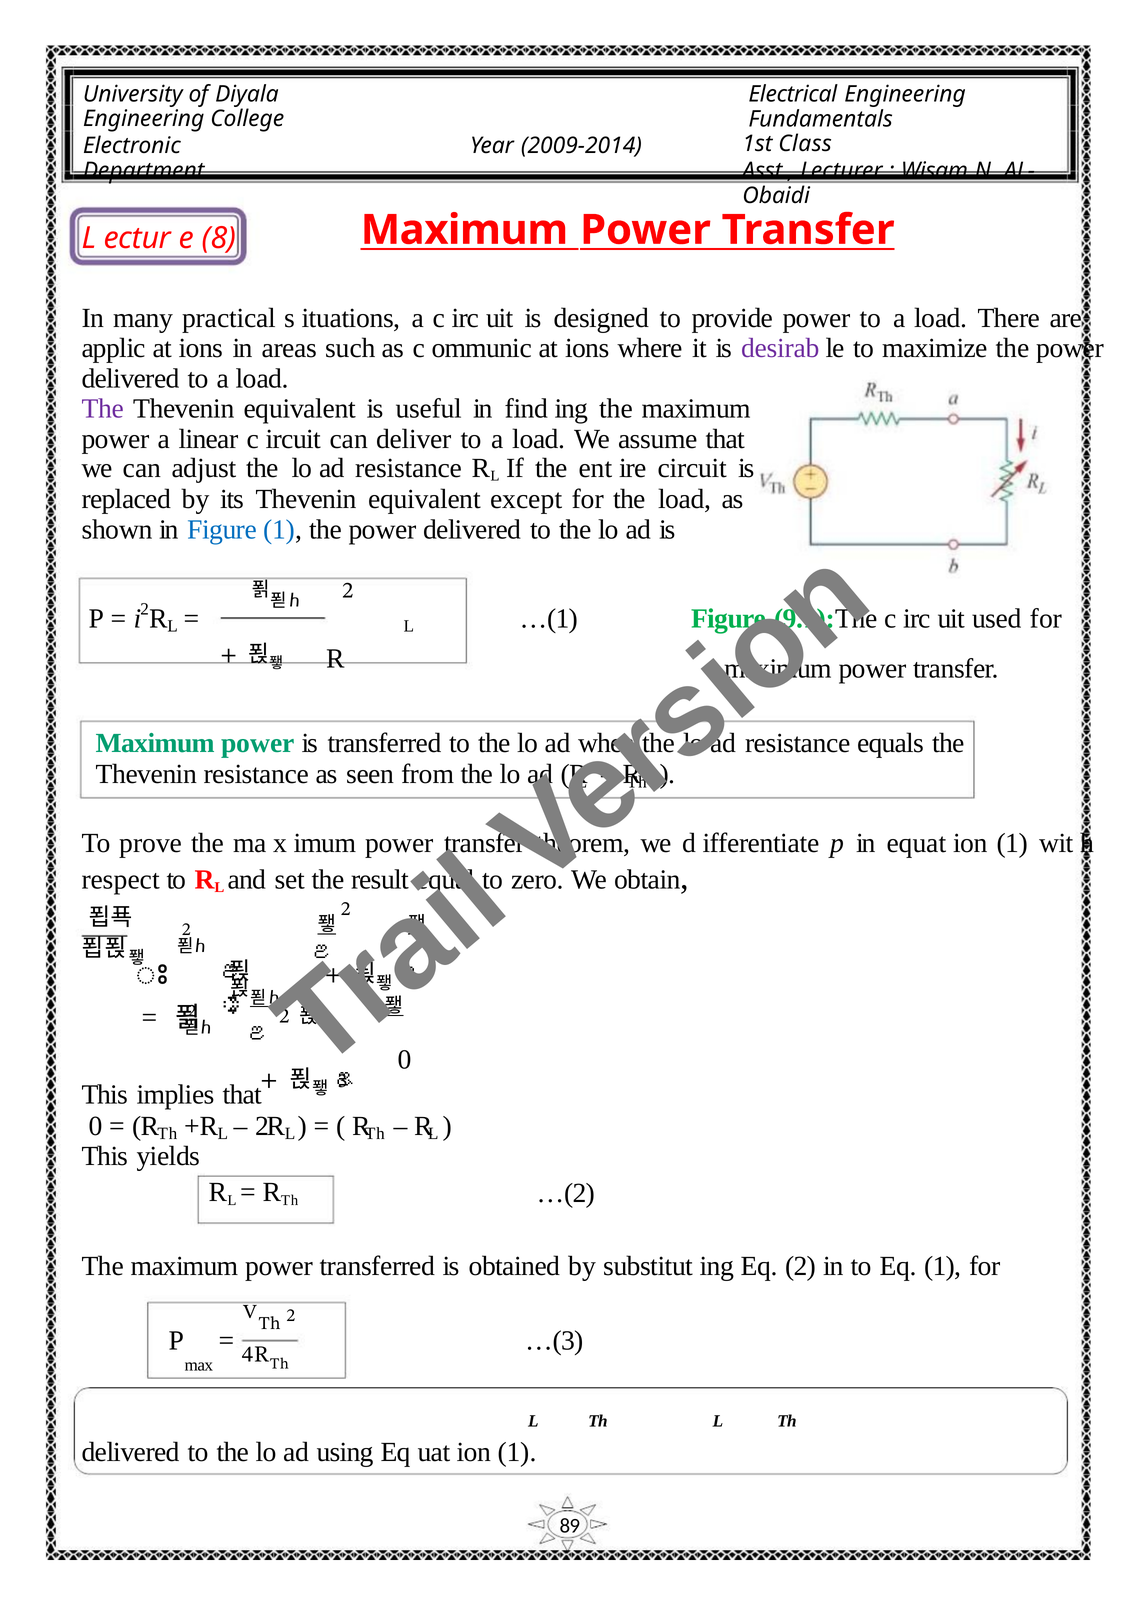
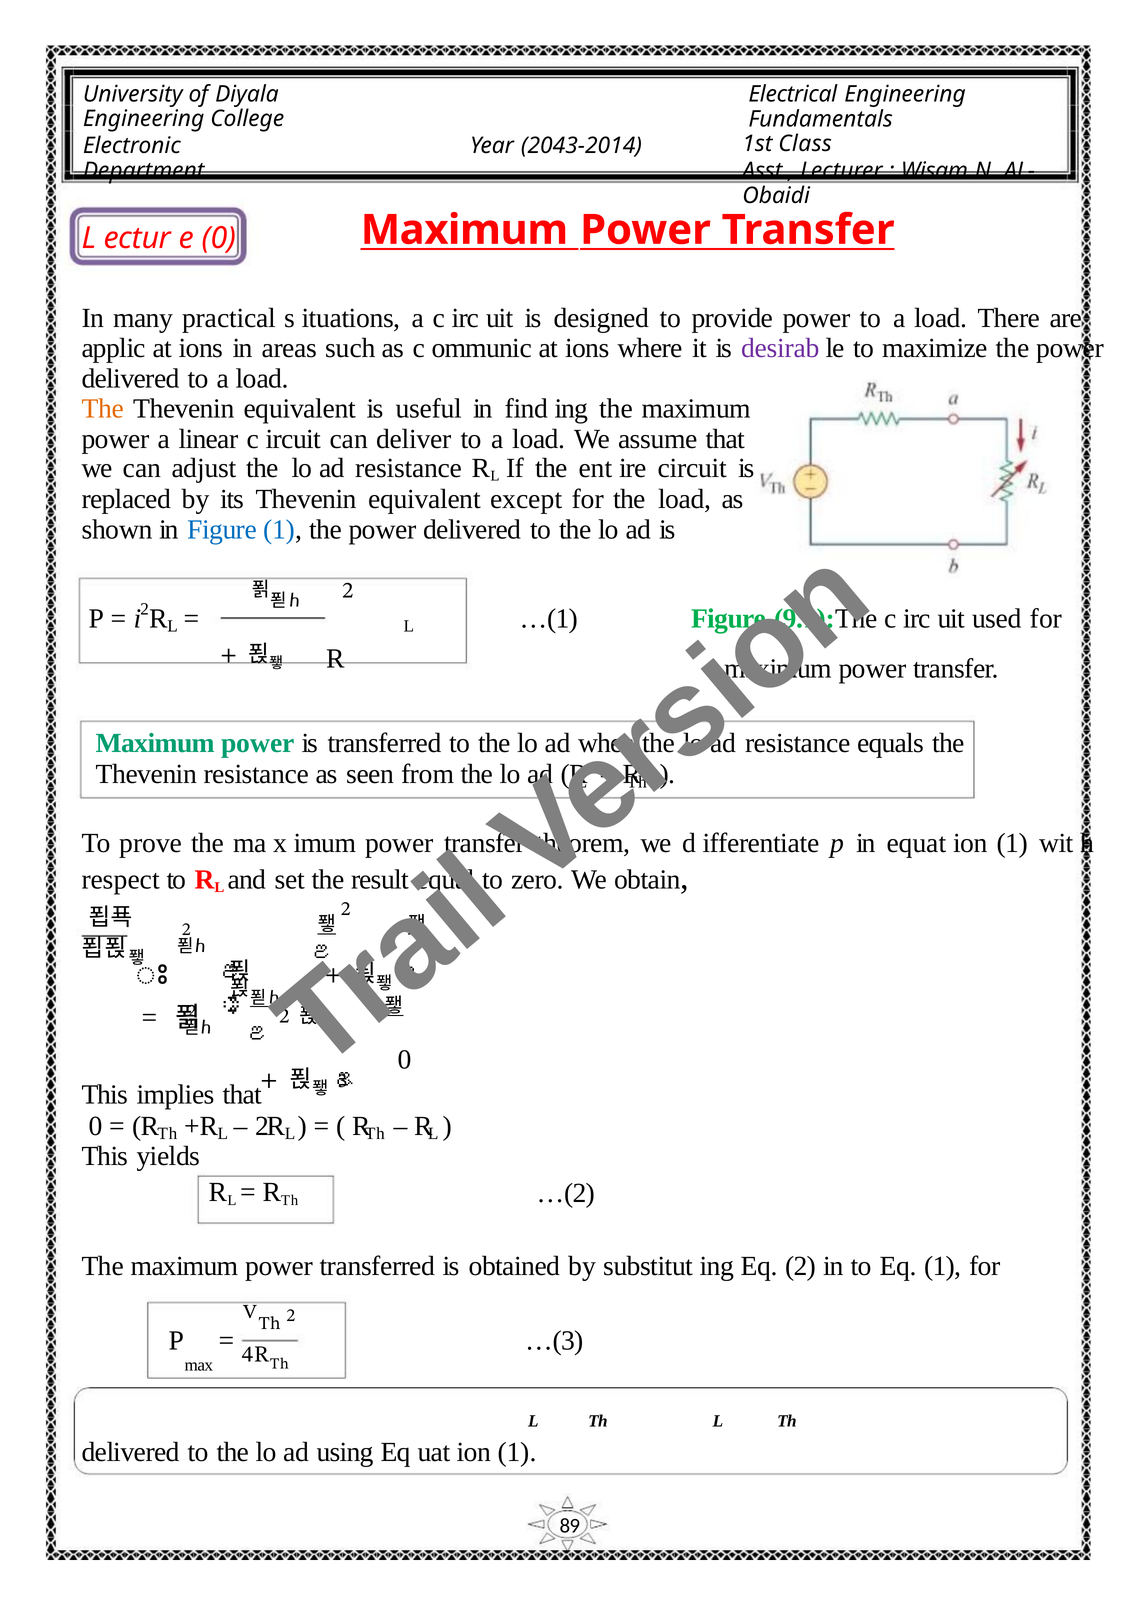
2009-2014: 2009-2014 -> 2043-2014 (581, 146)
e 8: 8 -> 0 (219, 238)
The colour: purple -> orange (103, 409)
